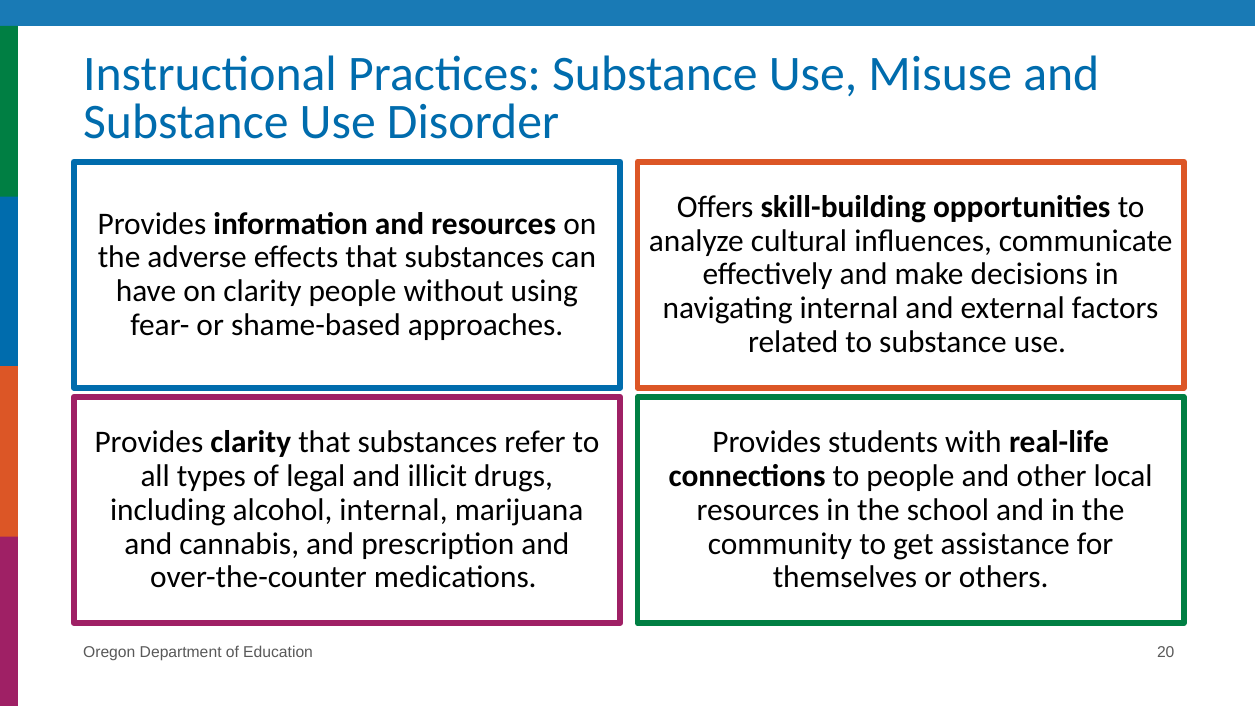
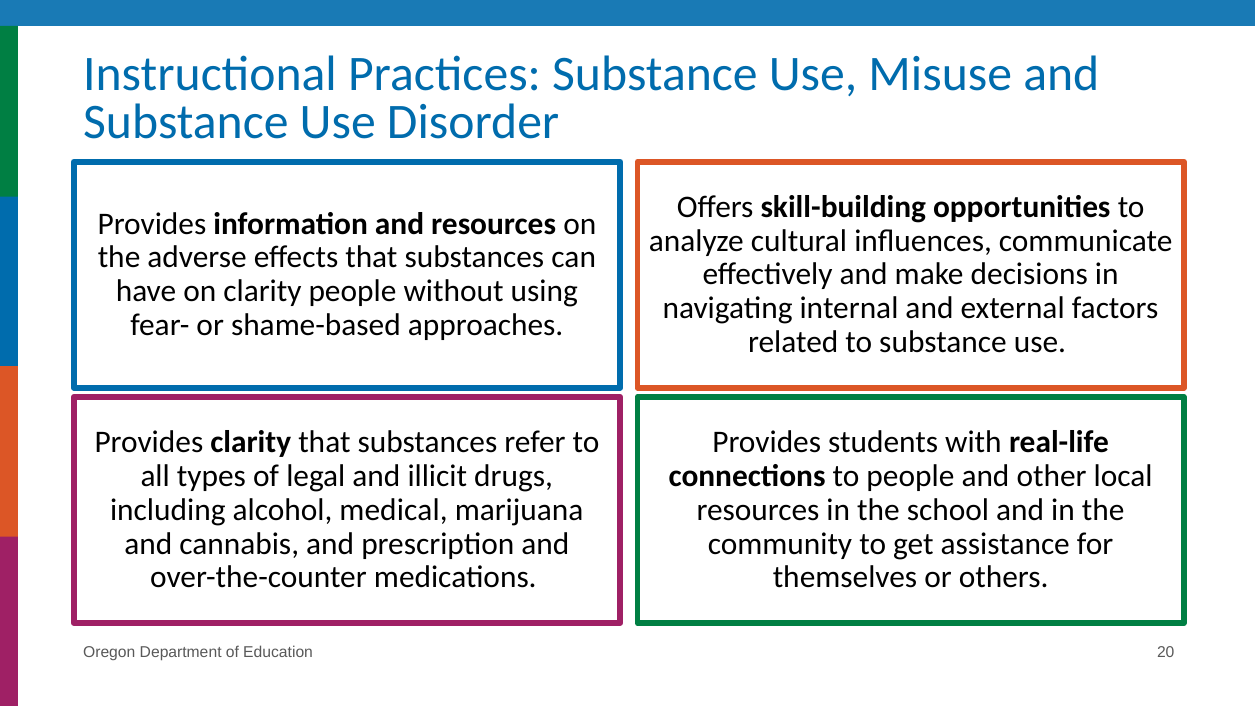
alcohol internal: internal -> medical (394, 510)
